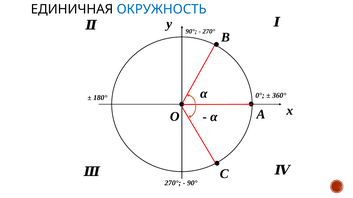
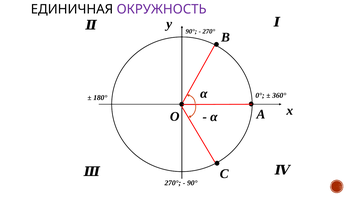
ОКРУЖНОСТЬ colour: blue -> purple (162, 9)
